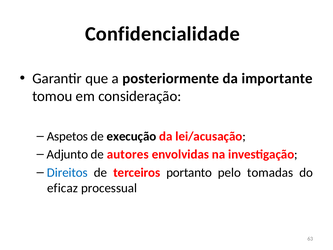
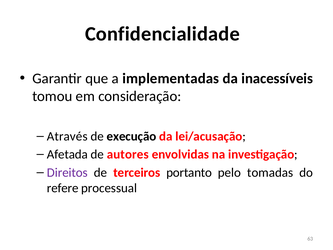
posteriormente: posteriormente -> implementadas (171, 78)
importante: importante -> inacessíveis (277, 78)
Aspetos: Aspetos -> Através (67, 136)
Adjunto: Adjunto -> Afetada (67, 154)
Direitos colour: blue -> purple (67, 172)
eficaz: eficaz -> refere (63, 188)
